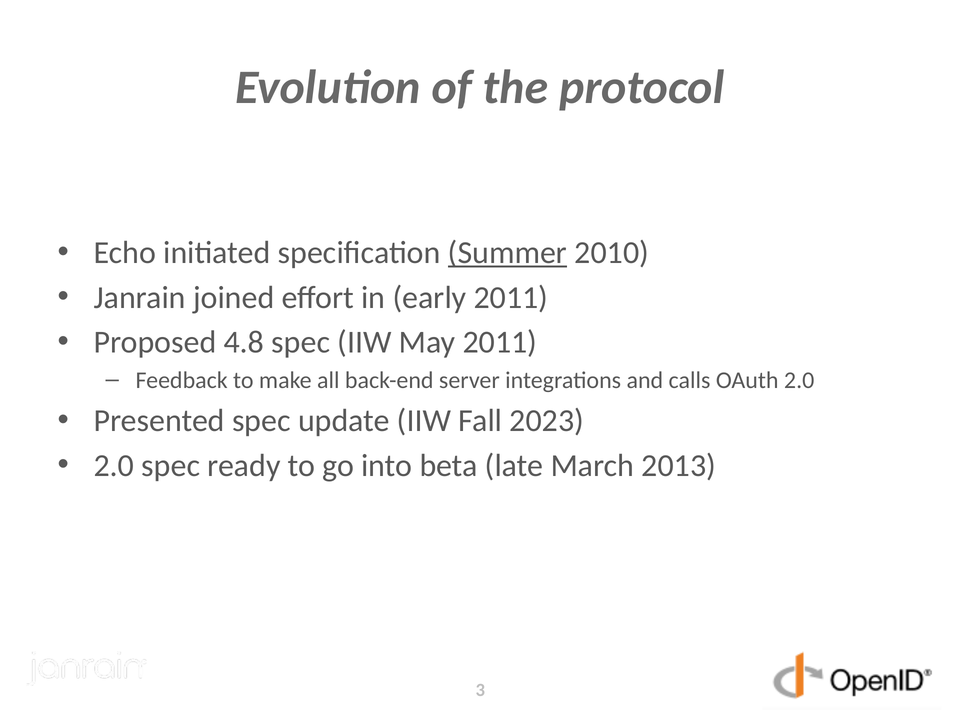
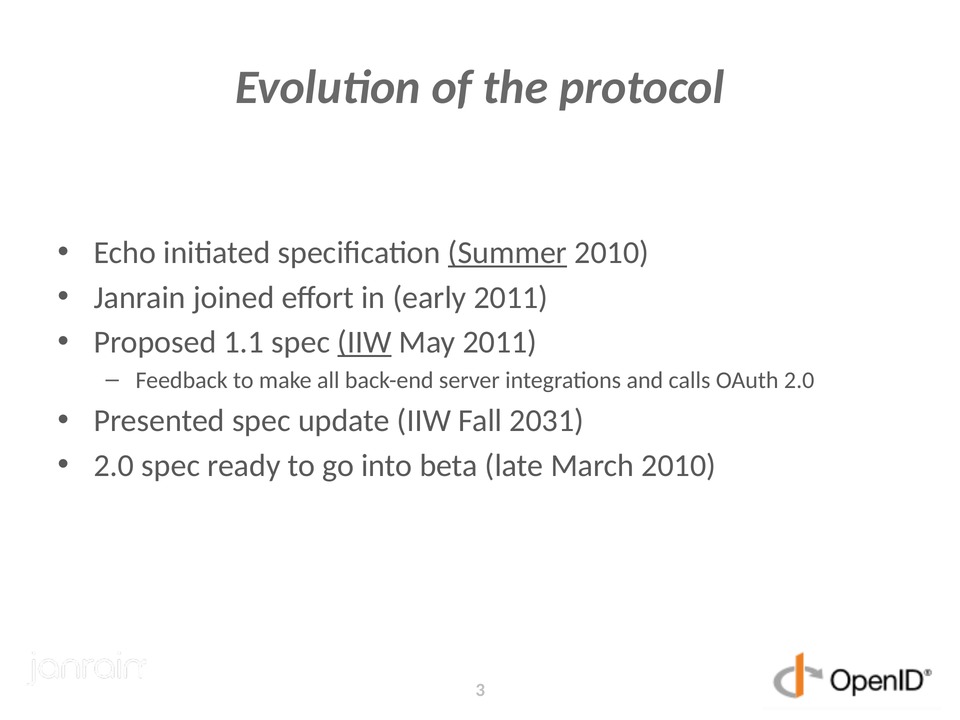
4.8: 4.8 -> 1.1 (244, 342)
IIW underline: none -> present (364, 342)
2023: 2023 -> 2031 (547, 421)
March 2013: 2013 -> 2010 (679, 466)
